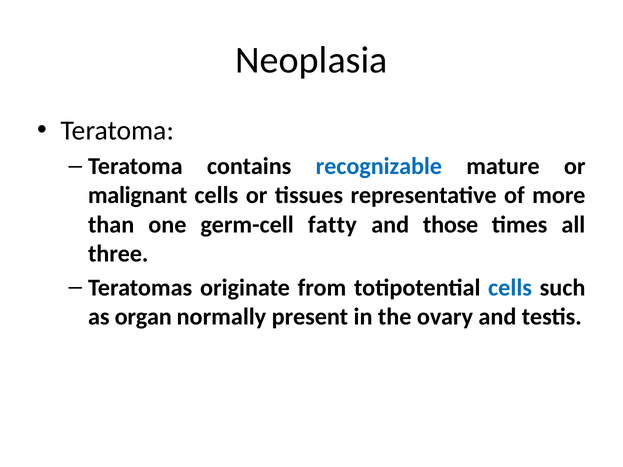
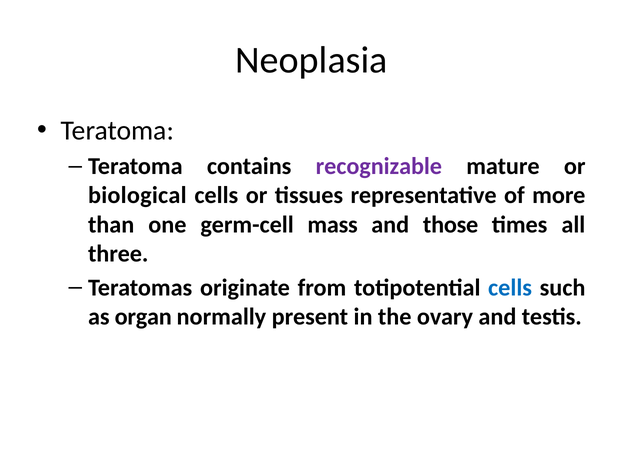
recognizable colour: blue -> purple (379, 166)
malignant: malignant -> biological (137, 196)
fatty: fatty -> mass (333, 225)
